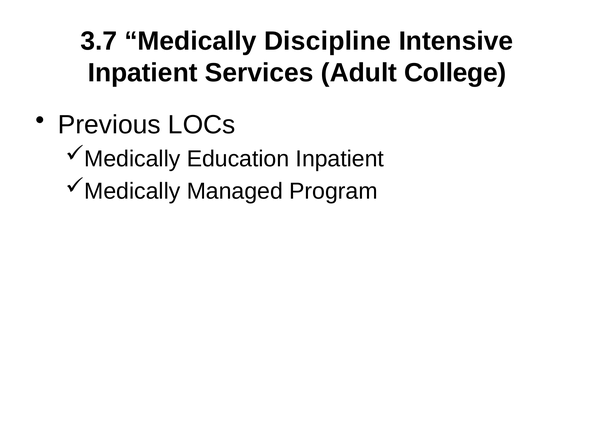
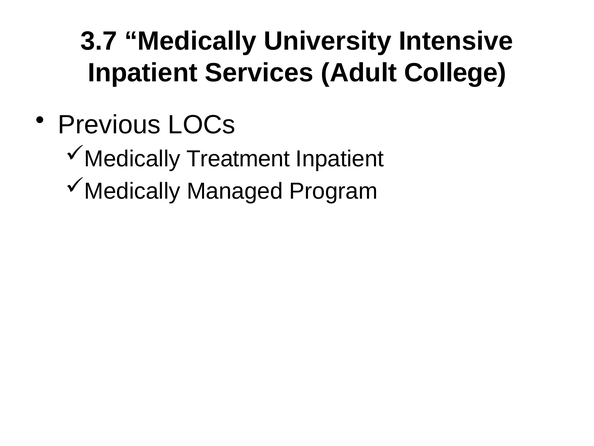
Discipline: Discipline -> University (328, 41)
Education: Education -> Treatment (238, 159)
